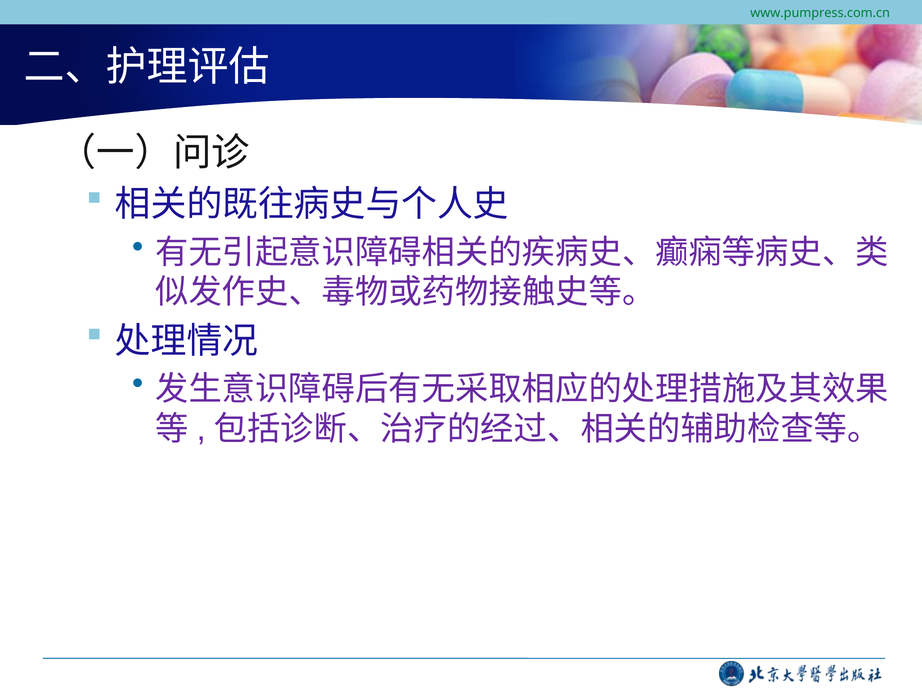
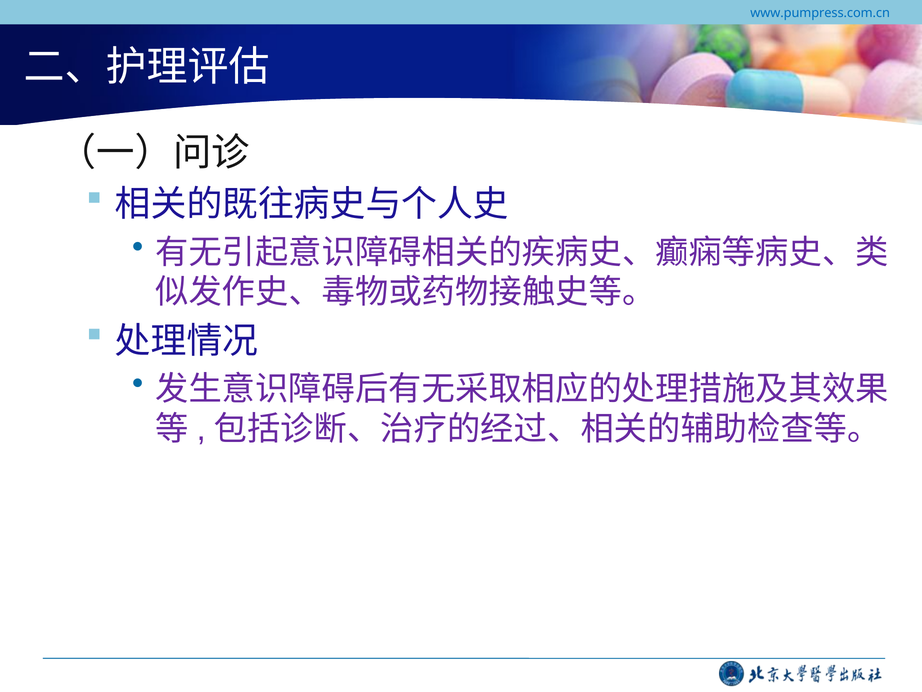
www.pumpress.com.cn colour: green -> blue (820, 13)
